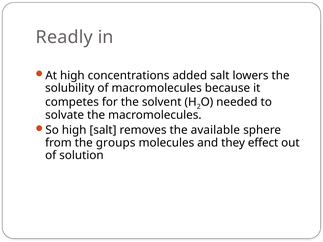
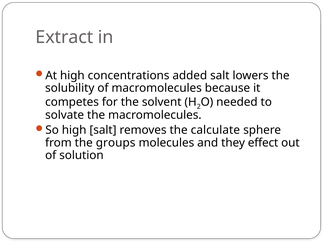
Readly: Readly -> Extract (64, 37)
available: available -> calculate (215, 130)
